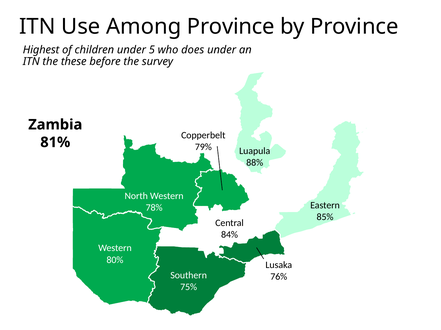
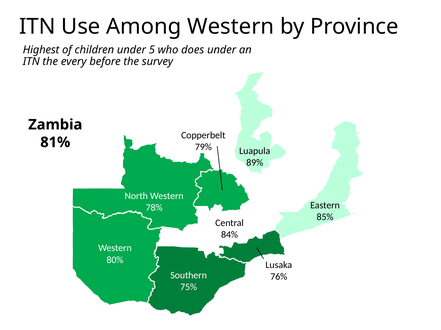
Among Province: Province -> Western (231, 27)
these: these -> every (74, 62)
88%: 88% -> 89% (255, 163)
